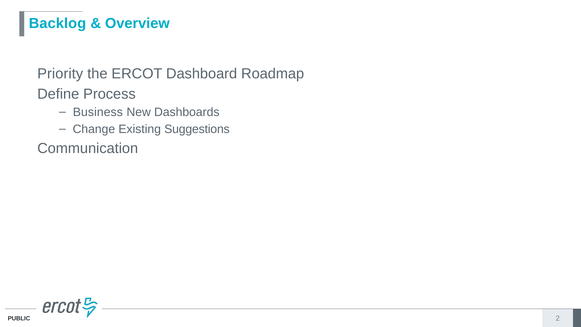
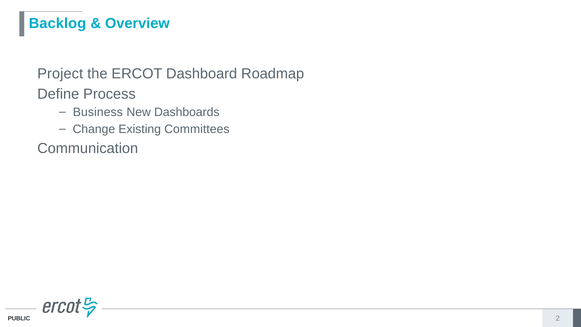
Priority: Priority -> Project (60, 74)
Suggestions: Suggestions -> Committees (197, 129)
